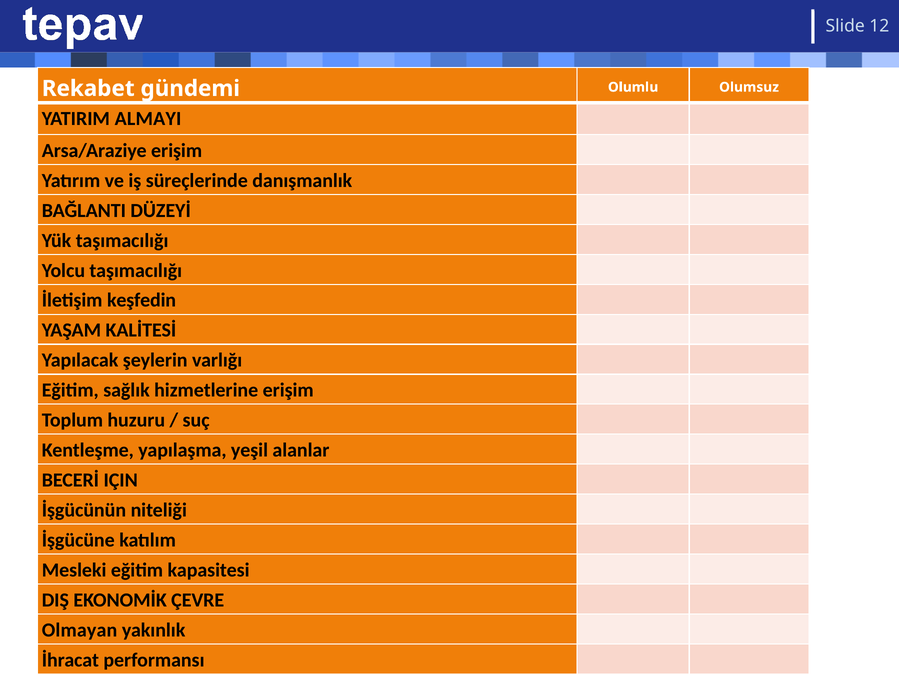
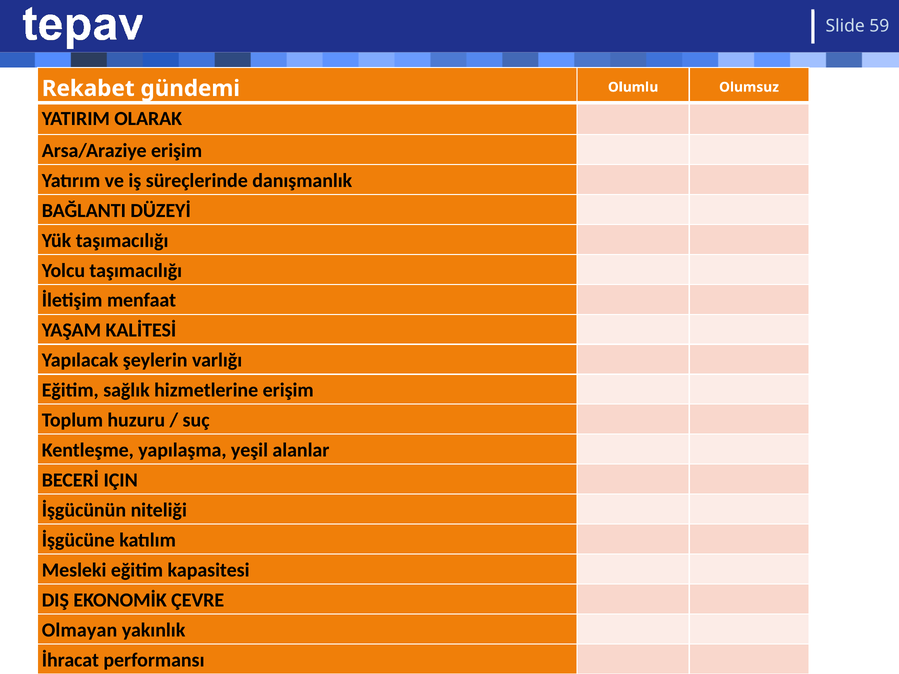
12: 12 -> 59 (879, 26)
ALMAYI: ALMAYI -> OLARAK (148, 119)
keşfedin: keşfedin -> menfaat (142, 301)
